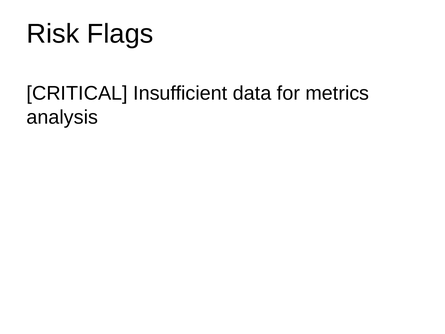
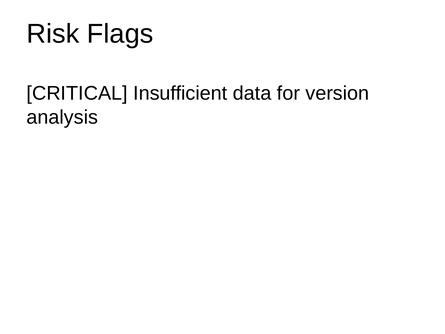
metrics: metrics -> version (337, 93)
